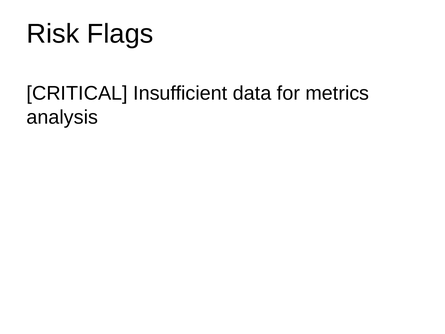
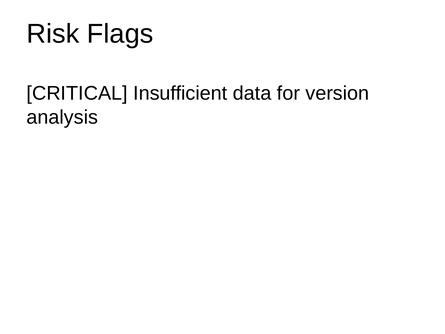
metrics: metrics -> version (337, 93)
